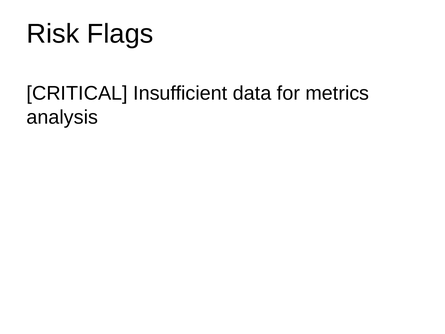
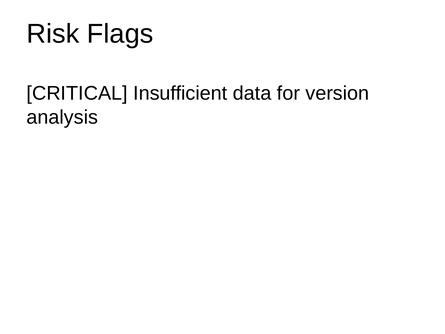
metrics: metrics -> version (337, 93)
